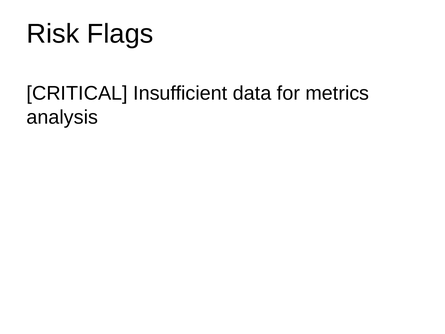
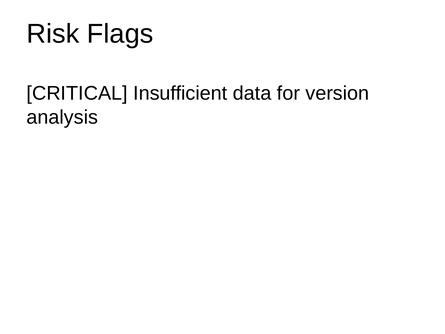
metrics: metrics -> version (337, 93)
